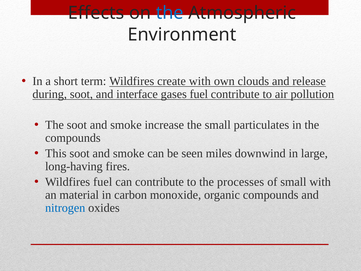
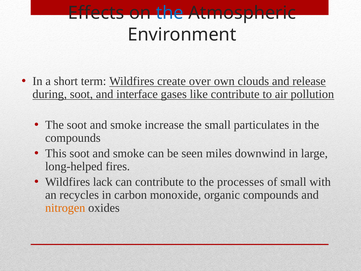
create with: with -> over (200, 81)
gases fuel: fuel -> like (199, 94)
long-having: long-having -> long-helped (74, 166)
Wildfires fuel: fuel -> lack (103, 182)
material: material -> recycles (79, 195)
nitrogen colour: blue -> orange (65, 208)
